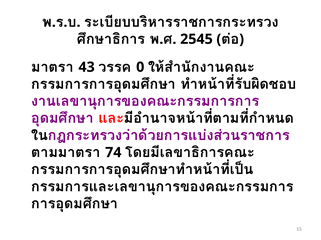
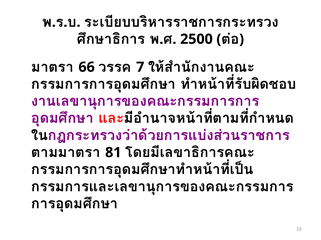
2545: 2545 -> 2500 (196, 39)
43: 43 -> 66 (87, 67)
0: 0 -> 7 (140, 67)
74: 74 -> 81 (113, 153)
